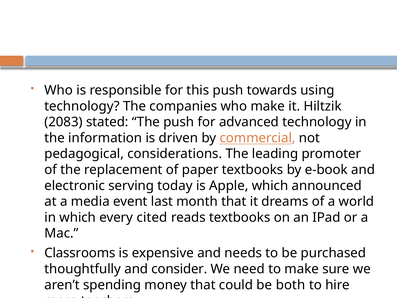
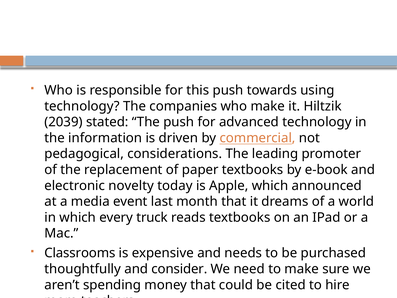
2083: 2083 -> 2039 (63, 122)
serving: serving -> novelty (131, 186)
cited: cited -> truck (152, 217)
both: both -> cited (291, 285)
